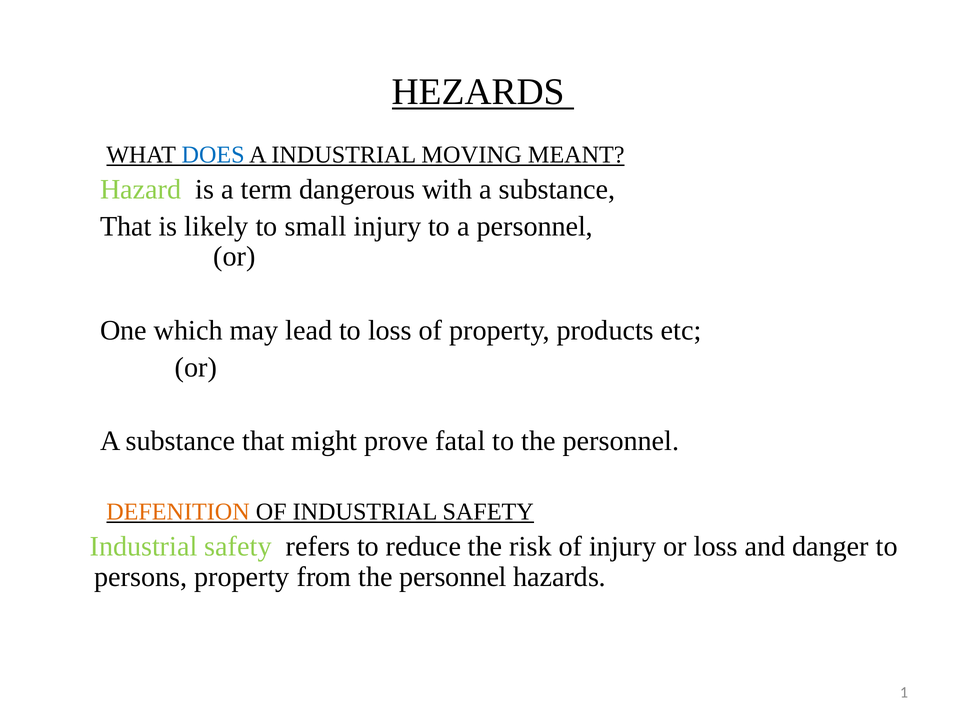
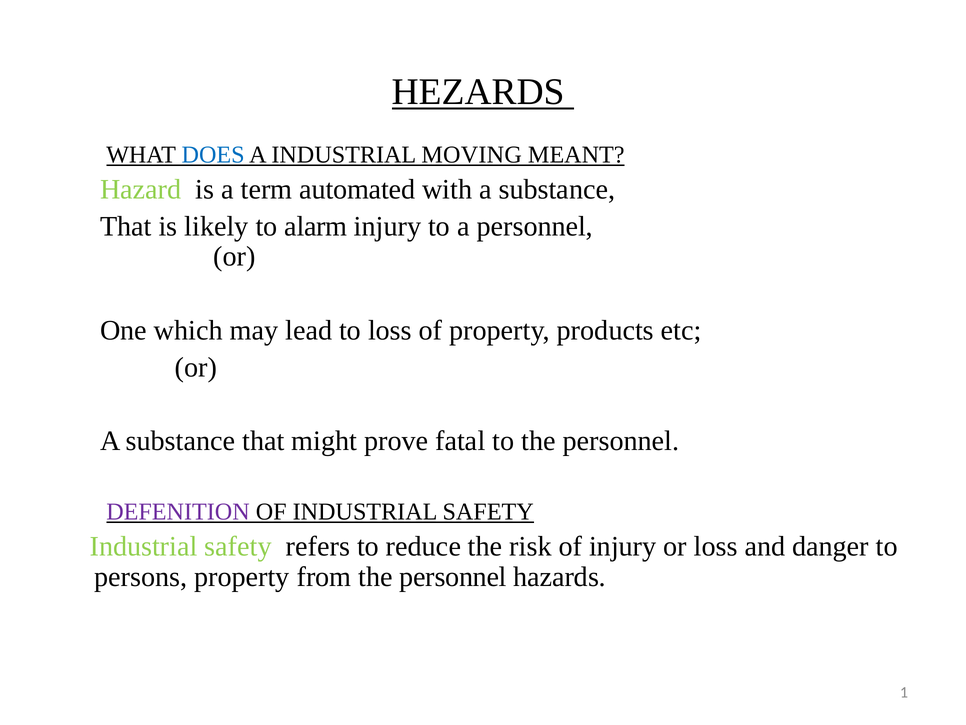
dangerous: dangerous -> automated (357, 189)
small: small -> alarm (316, 226)
DEFENITION colour: orange -> purple (178, 511)
